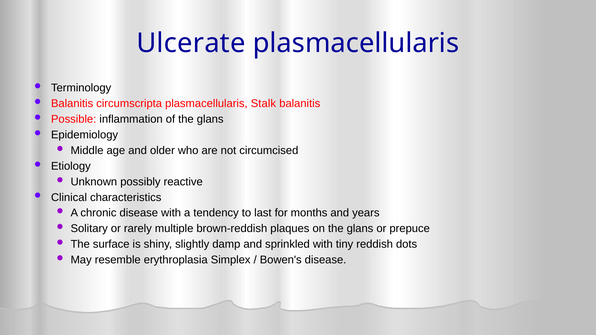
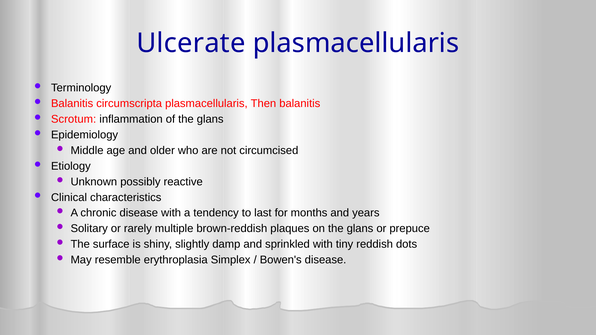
Stalk: Stalk -> Then (263, 104)
Possible: Possible -> Scrotum (74, 119)
